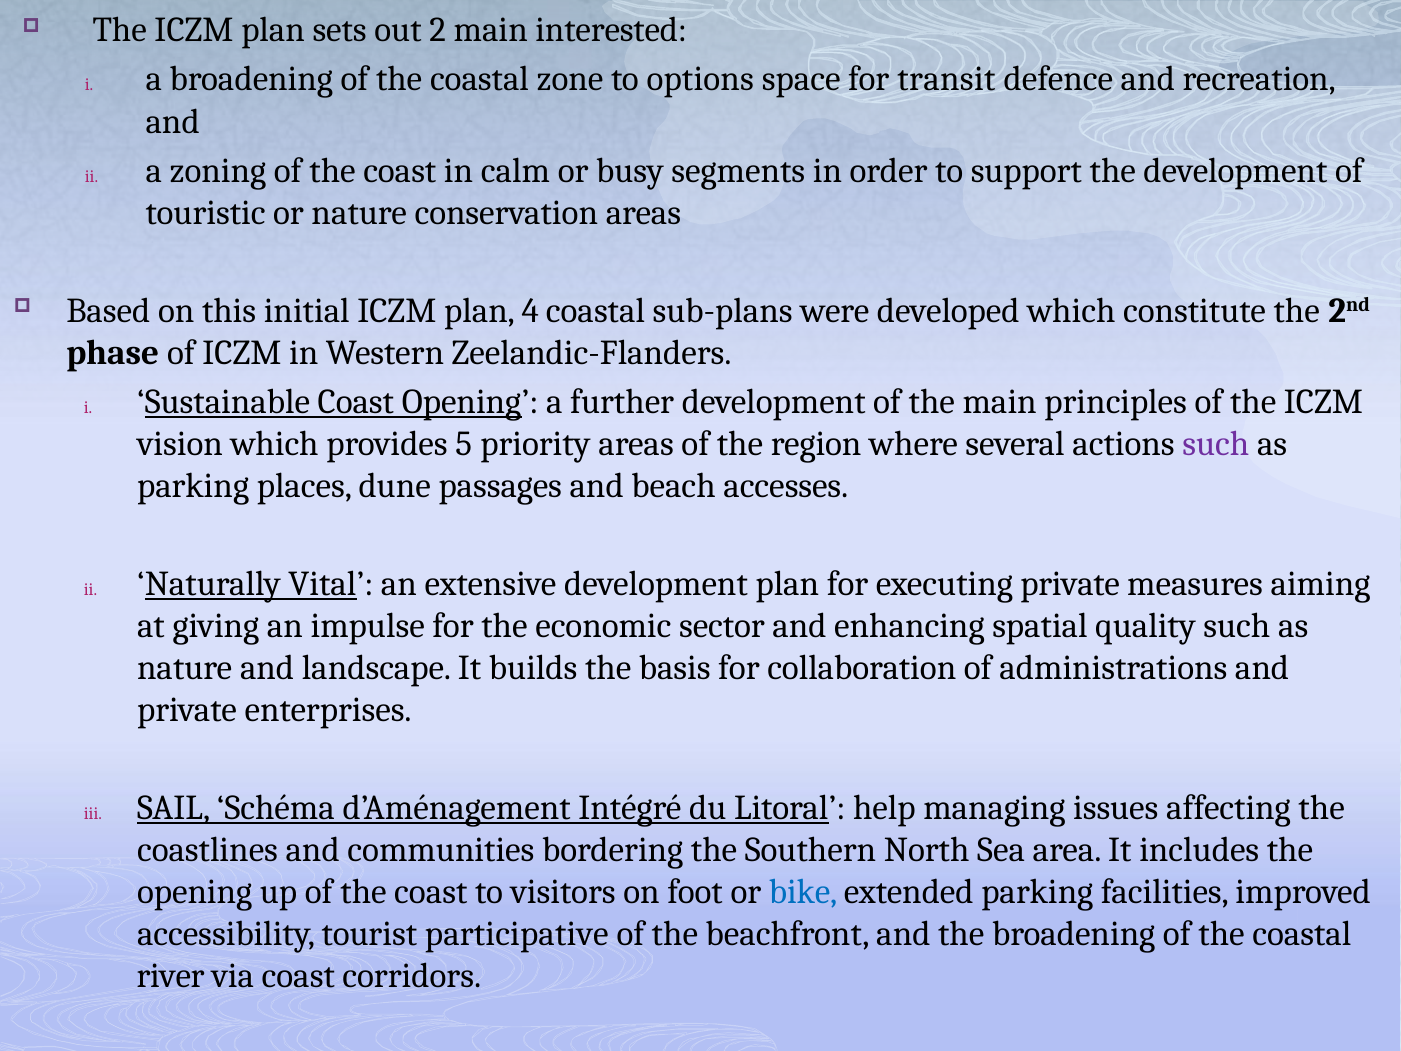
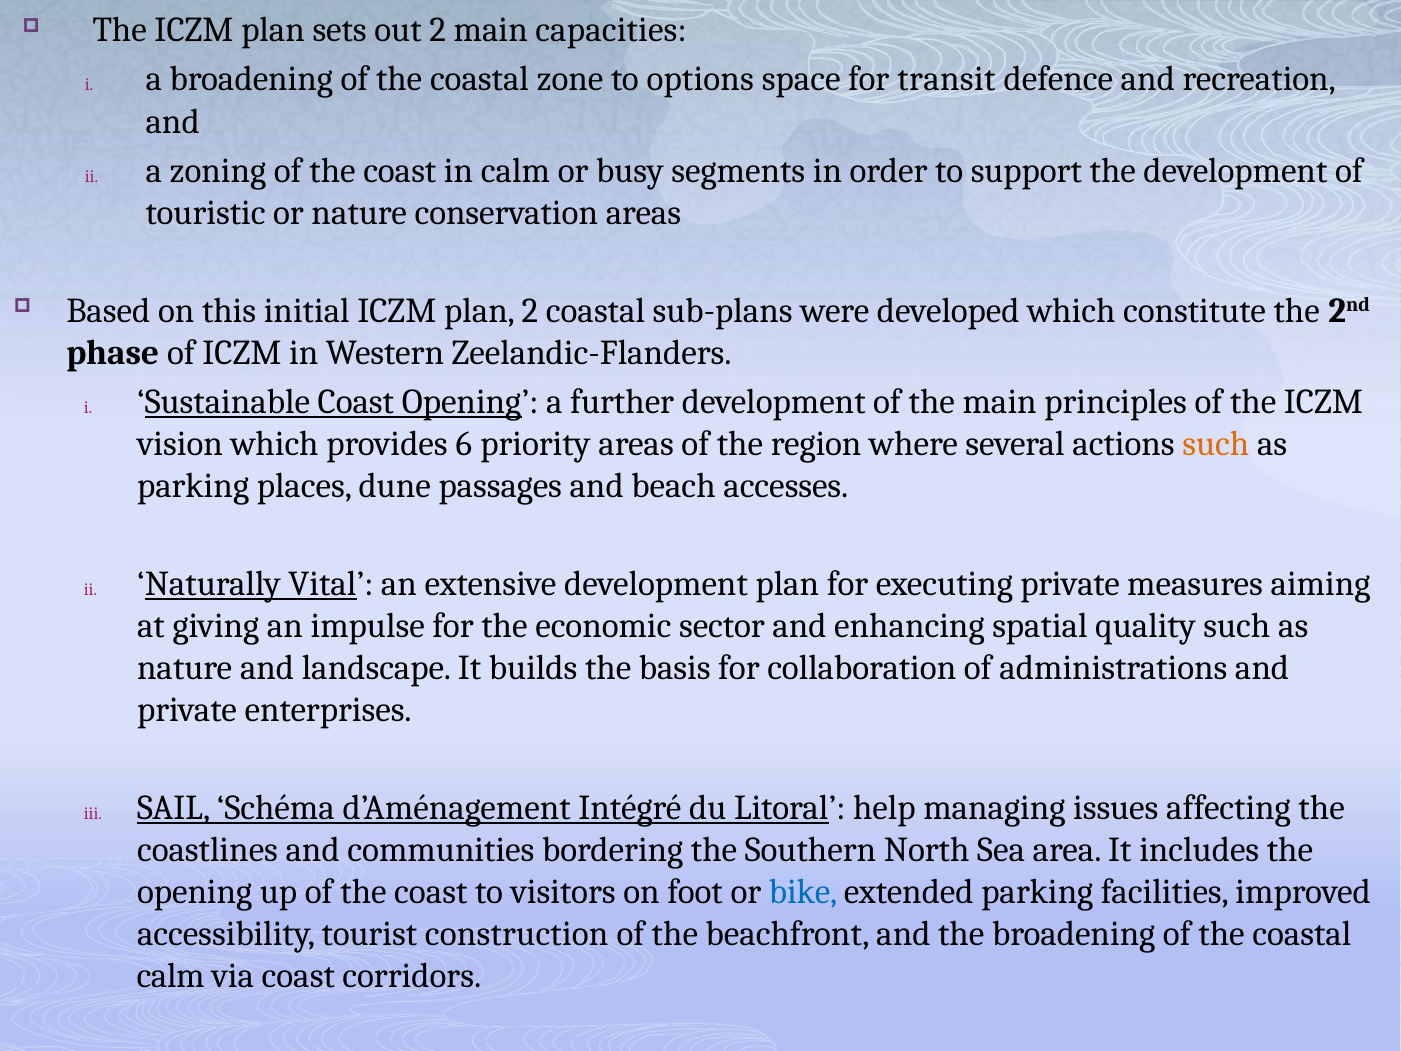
interested: interested -> capacities (611, 30)
plan 4: 4 -> 2 (530, 311)
5: 5 -> 6 (464, 444)
such colour: purple -> orange (1216, 444)
participative: participative -> construction (517, 934)
river: river -> calm (171, 976)
